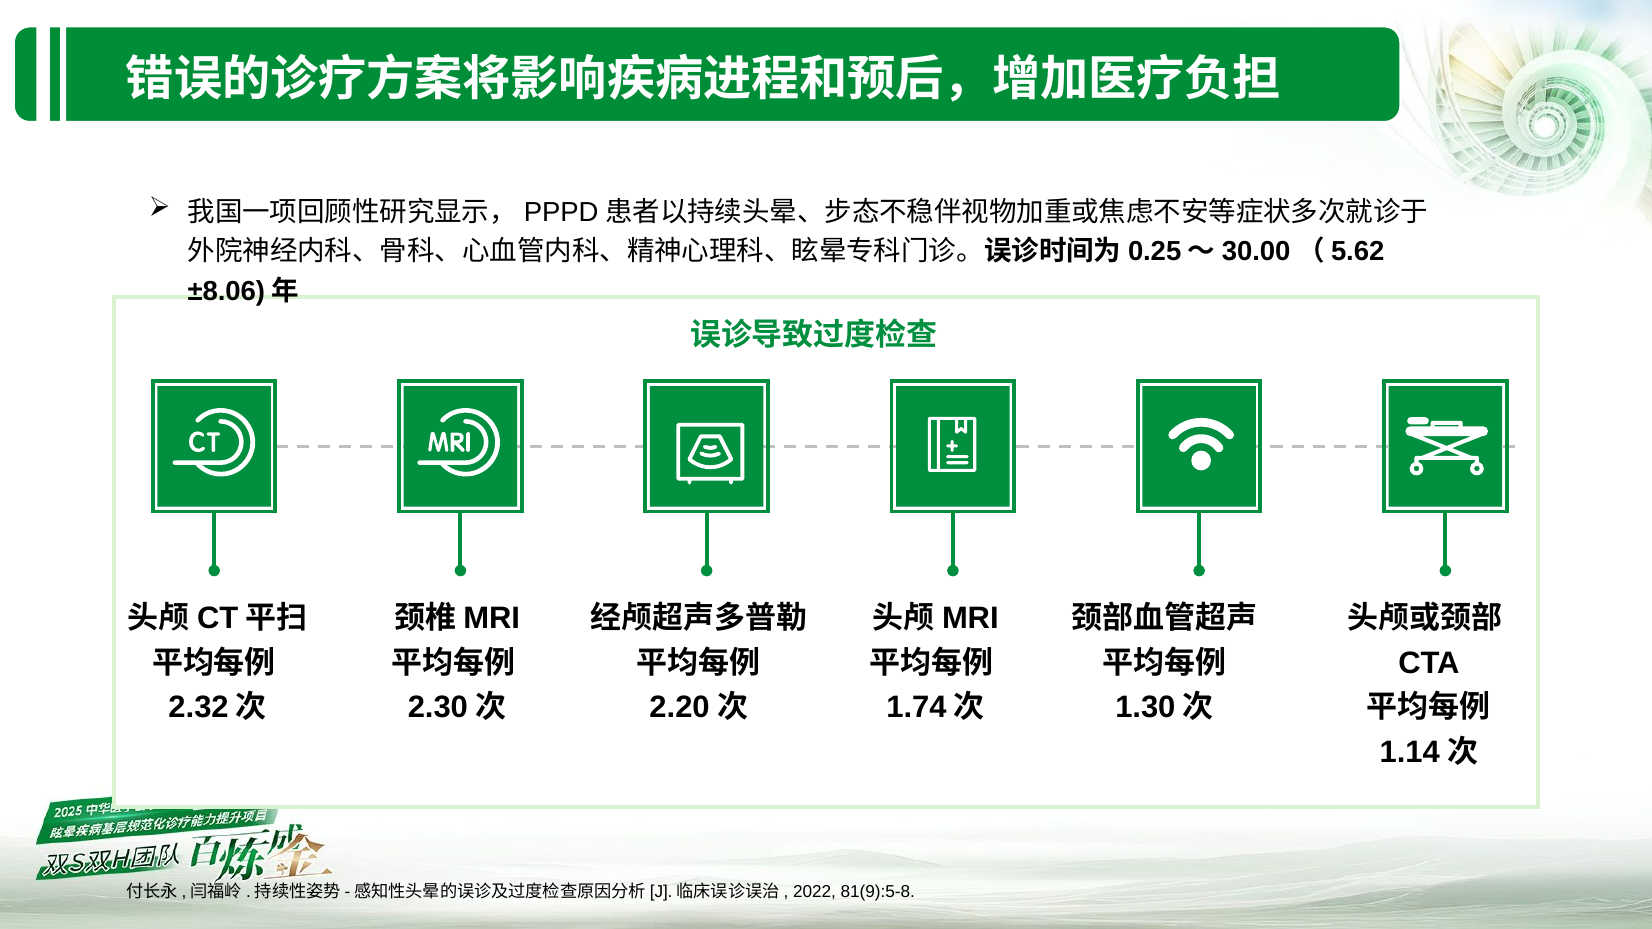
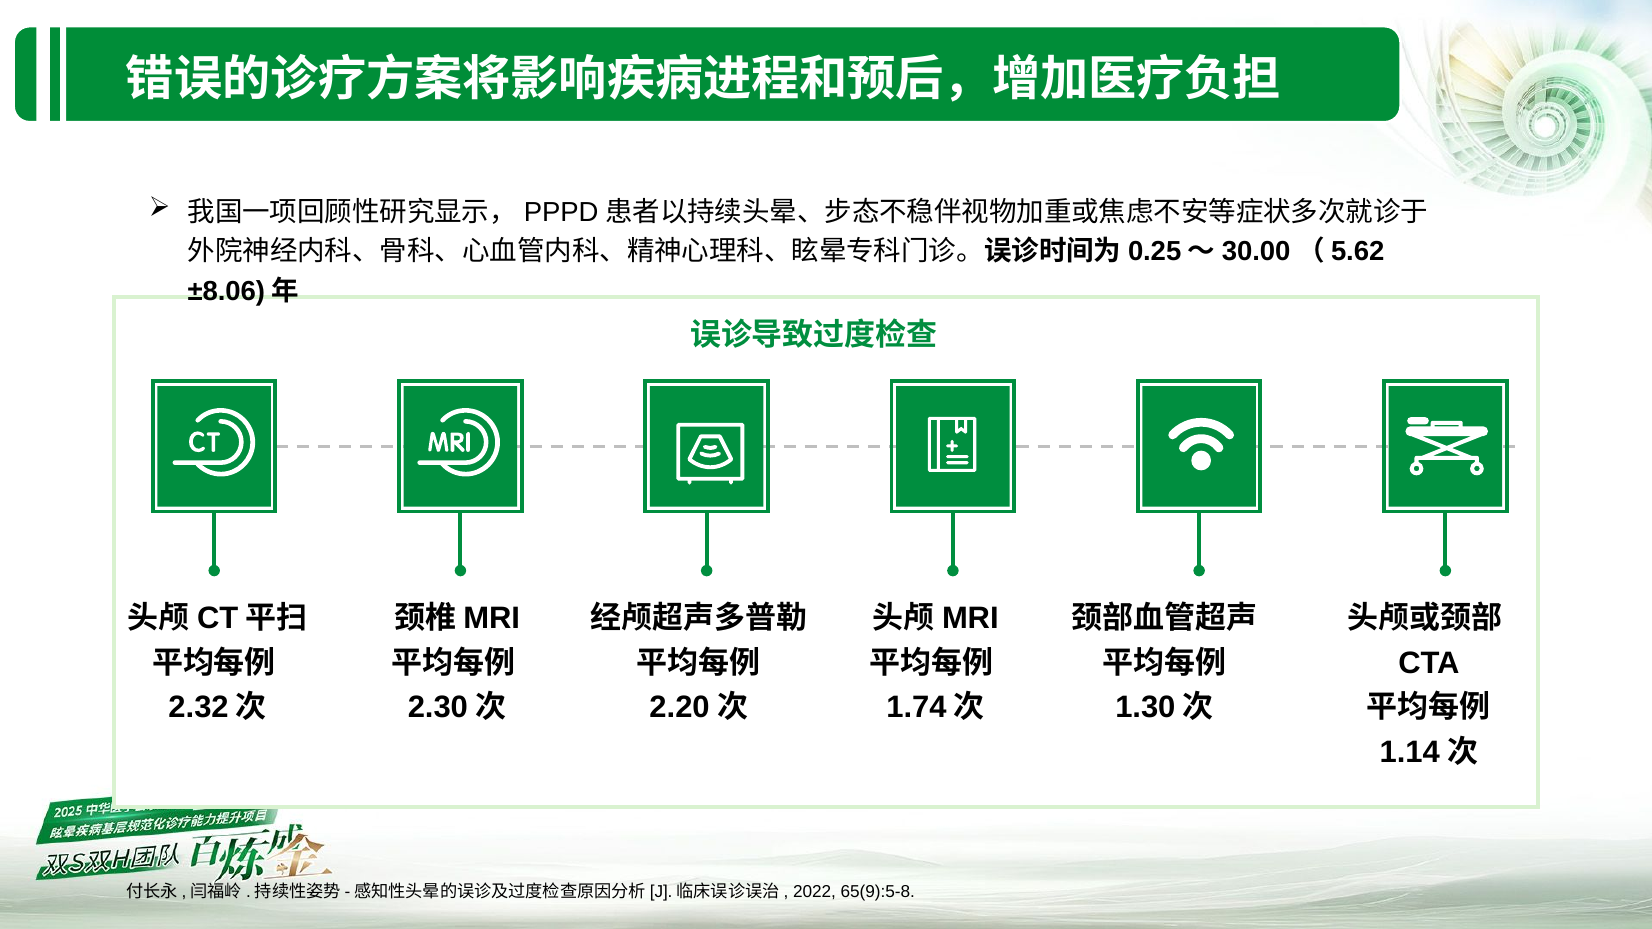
81(9):5-8: 81(9):5-8 -> 65(9):5-8 (878, 892)
